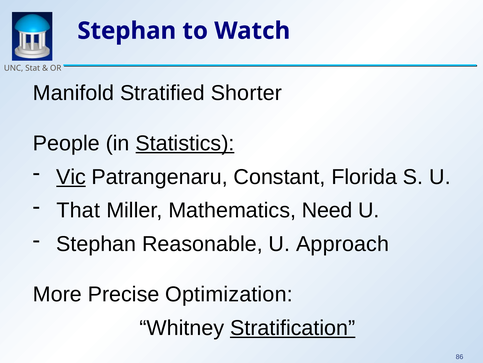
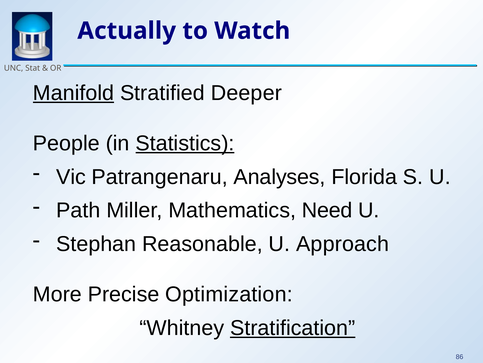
Stephan: Stephan -> Actually (127, 31)
Manifold underline: none -> present (73, 93)
Shorter: Shorter -> Deeper (246, 93)
Vic underline: present -> none (71, 177)
Constant: Constant -> Analyses (280, 177)
That: That -> Path (78, 210)
